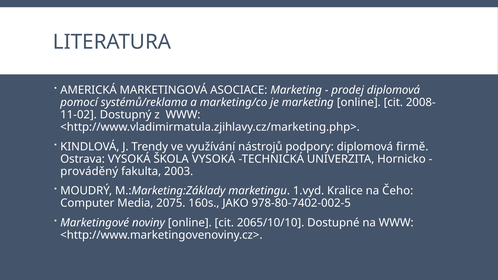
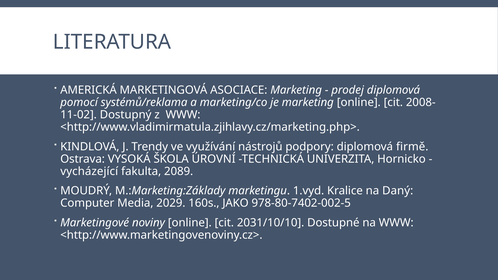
ŠKOLA VYSOKÁ: VYSOKÁ -> ÚROVNÍ (214, 159)
prováděný: prováděný -> vycházející (89, 171)
2003: 2003 -> 2089 (179, 171)
Čeho: Čeho -> Daný (398, 191)
2075: 2075 -> 2029 (171, 203)
2065/10/10: 2065/10/10 -> 2031/10/10 (271, 223)
